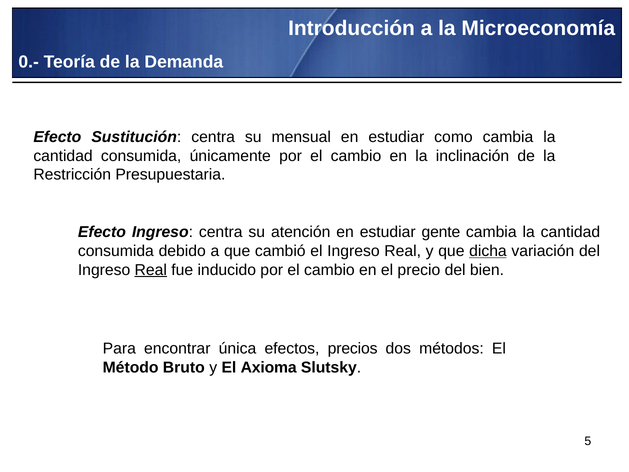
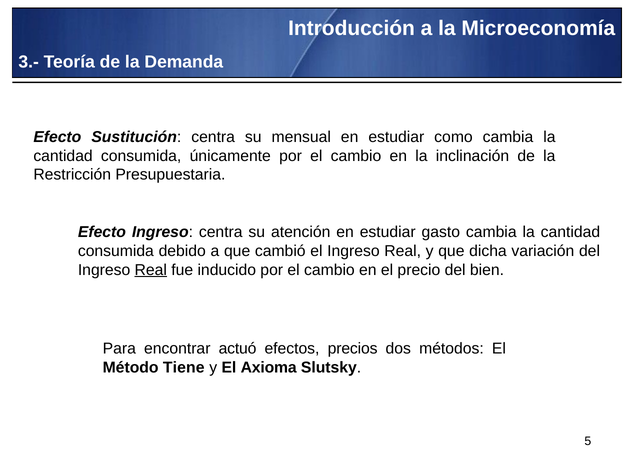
0.-: 0.- -> 3.- (29, 62)
gente: gente -> gasto (441, 232)
dicha underline: present -> none (488, 251)
única: única -> actuó (238, 349)
Bruto: Bruto -> Tiene (184, 367)
